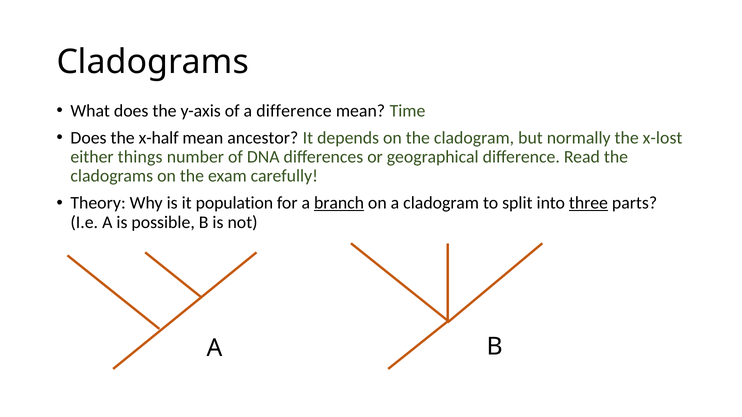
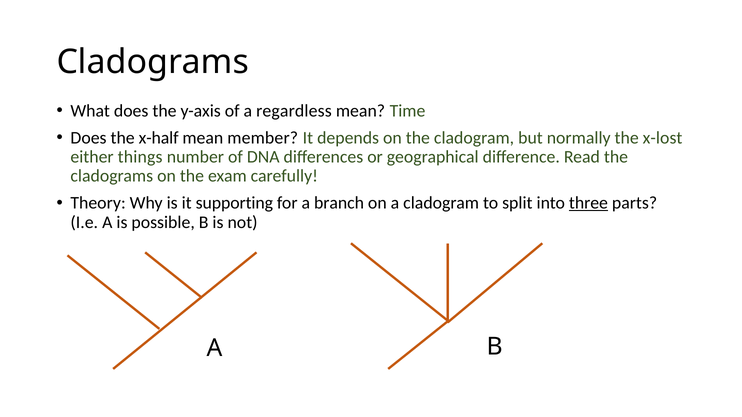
a difference: difference -> regardless (294, 111)
ancestor: ancestor -> member (263, 138)
population: population -> supporting (234, 203)
branch underline: present -> none (339, 203)
